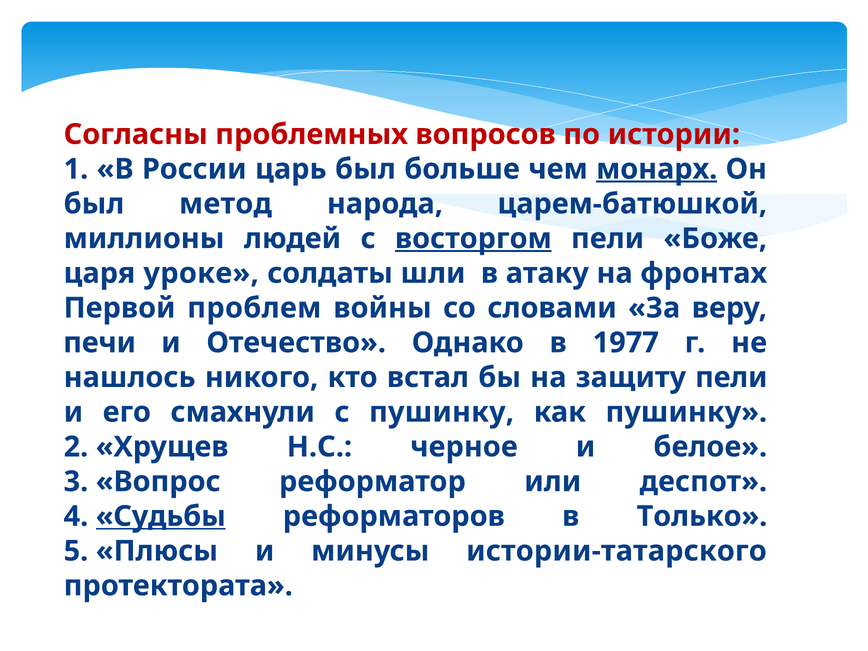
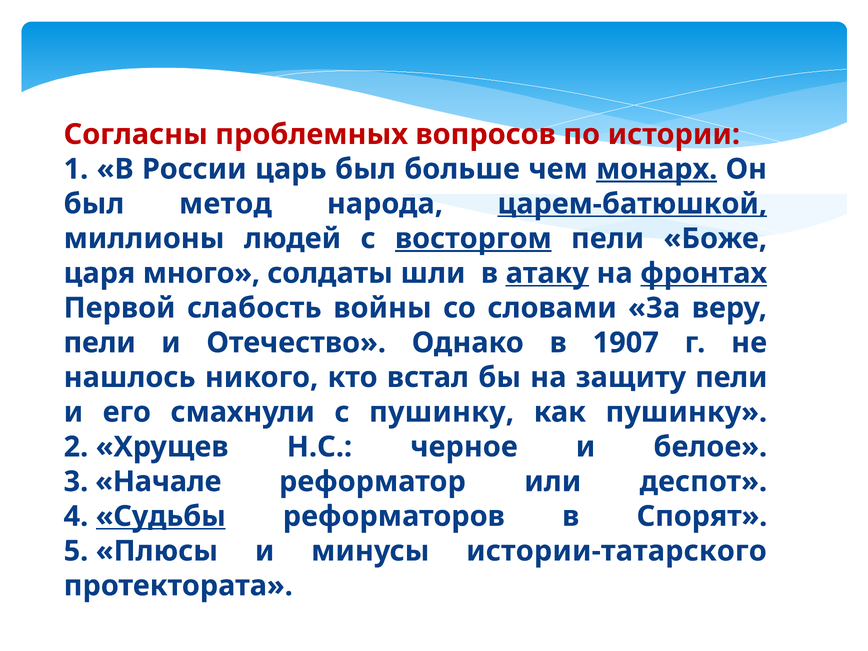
царем-батюшкой underline: none -> present (632, 204)
уроке: уроке -> много (201, 273)
атаку underline: none -> present (547, 273)
фронтах underline: none -> present (704, 273)
проблем: проблем -> слабость (254, 308)
печи: печи -> пели (100, 343)
1977: 1977 -> 1907 (626, 343)
Вопрос: Вопрос -> Начале (158, 482)
Только: Только -> Спорят (702, 516)
